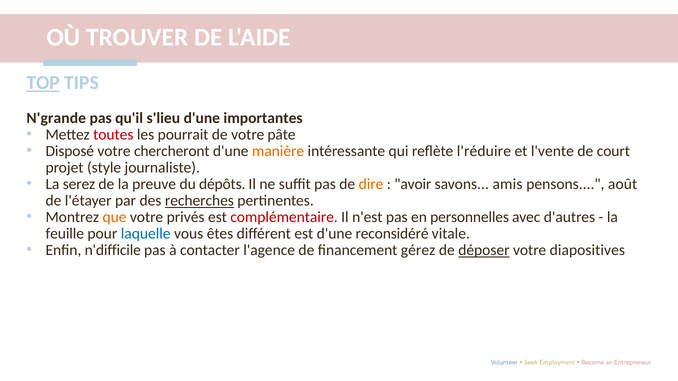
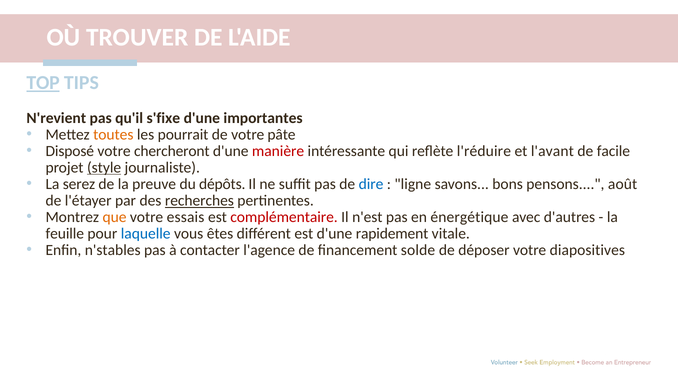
N'grande: N'grande -> N'revient (56, 118)
s'lieu: s'lieu -> s'fixe (163, 118)
toutes colour: red -> orange (113, 135)
manière colour: orange -> red (278, 151)
l'vente: l'vente -> l'avant (552, 151)
court: court -> facile (613, 151)
style underline: none -> present (104, 168)
dire colour: orange -> blue (371, 184)
avoir: avoir -> ligne (413, 184)
amis: amis -> bons (508, 184)
privés: privés -> essais (186, 217)
personnelles: personnelles -> énergétique (469, 217)
reconsidéré: reconsidéré -> rapidement (392, 234)
n'difficile: n'difficile -> n'stables (113, 250)
gérez: gérez -> solde (418, 250)
déposer underline: present -> none (484, 250)
